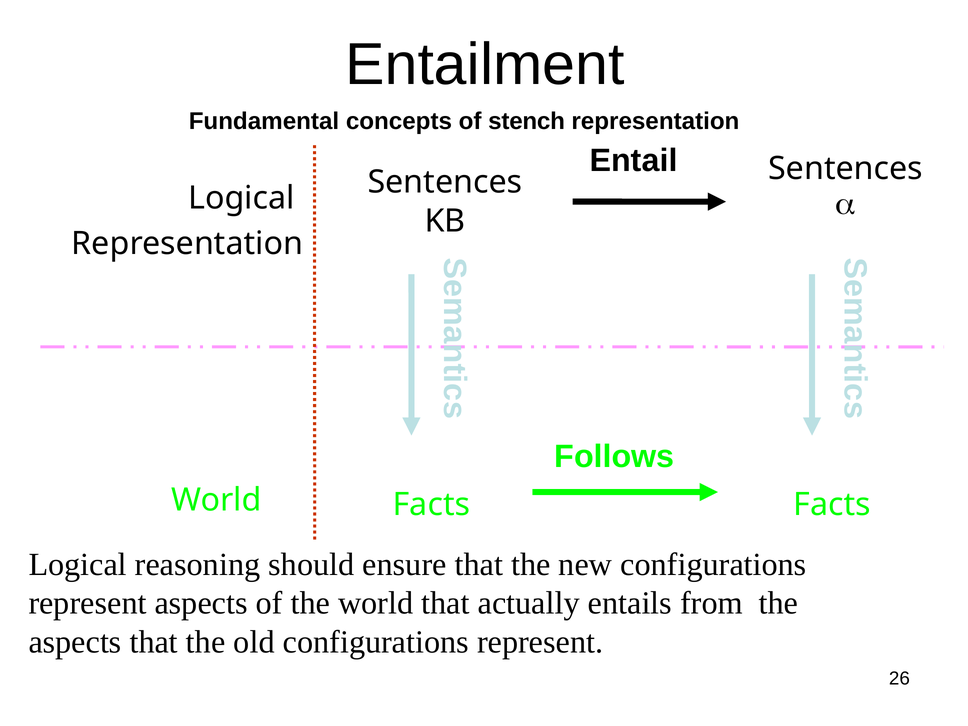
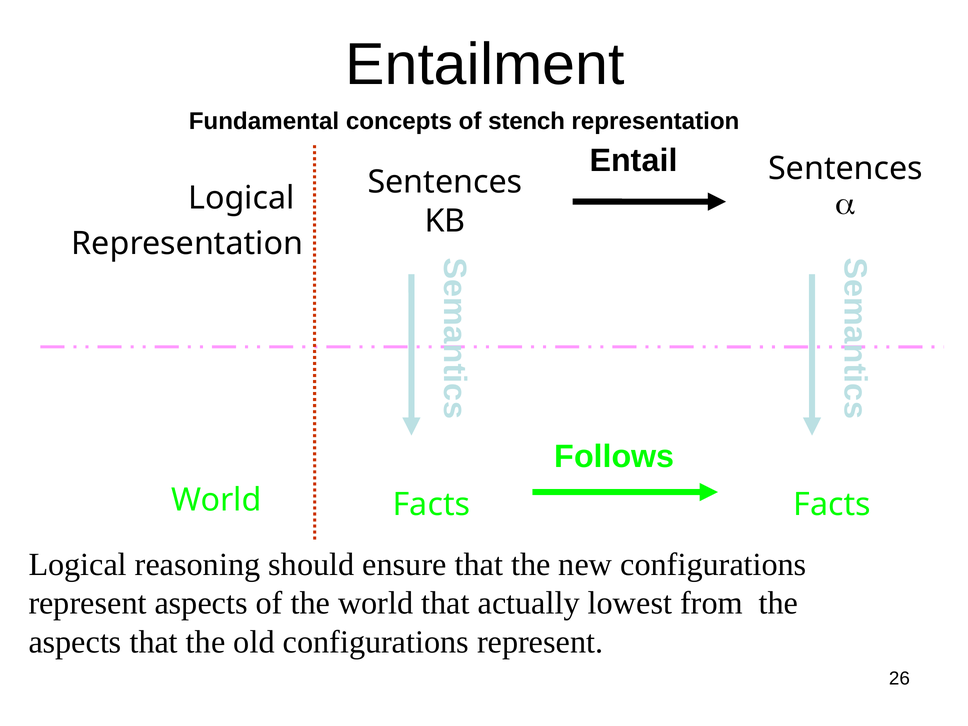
entails: entails -> lowest (630, 603)
